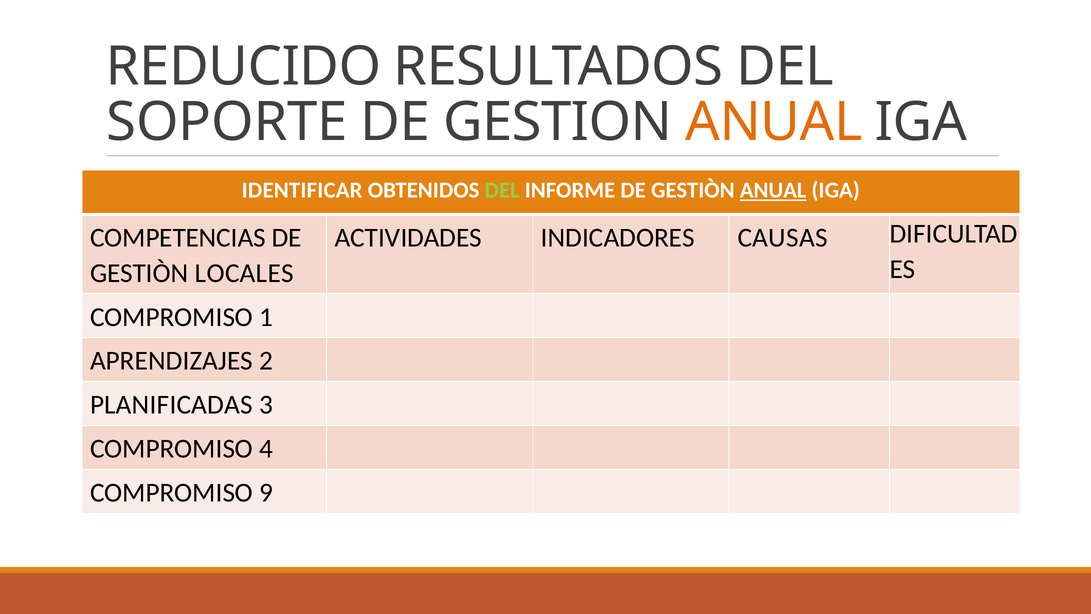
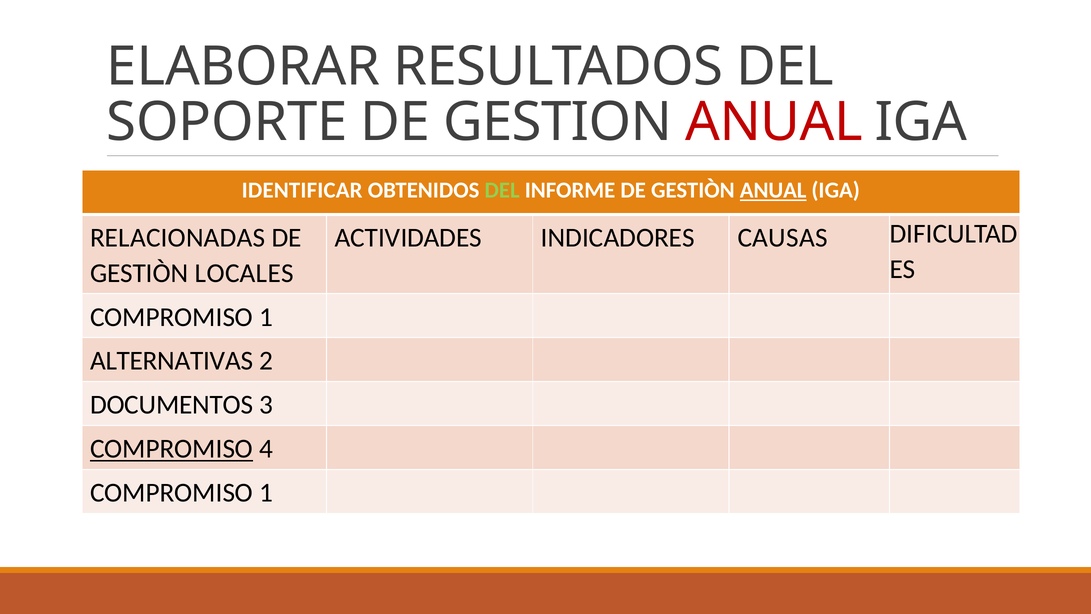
REDUCIDO: REDUCIDO -> ELABORAR (243, 67)
ANUAL colour: orange -> red (774, 122)
COMPETENCIAS: COMPETENCIAS -> RELACIONADAS (178, 237)
APRENDIZAJES: APRENDIZAJES -> ALTERNATIVAS (172, 361)
PLANIFICADAS: PLANIFICADAS -> DOCUMENTOS (172, 405)
COMPROMISO underline: none -> present (172, 449)
9: 9 -> 1 (266, 493)
